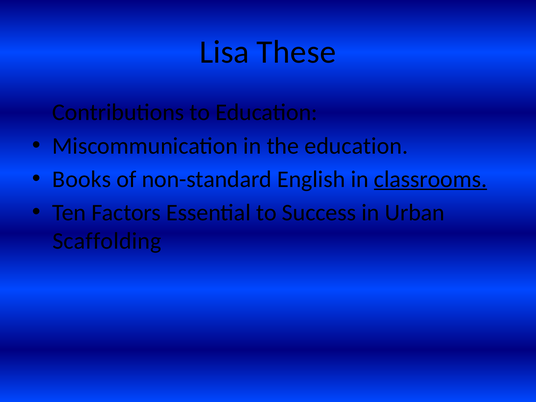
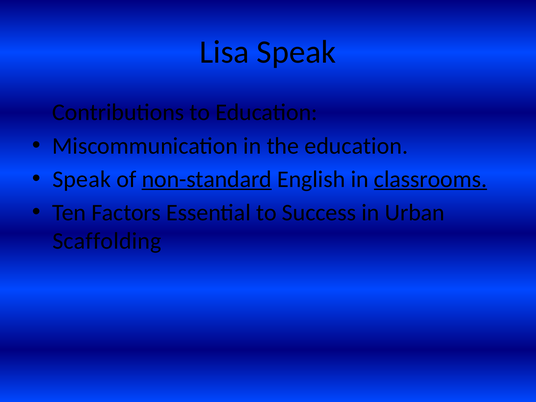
Lisa These: These -> Speak (296, 52)
Books: Books -> Speak (82, 179)
non-standard underline: none -> present (207, 179)
